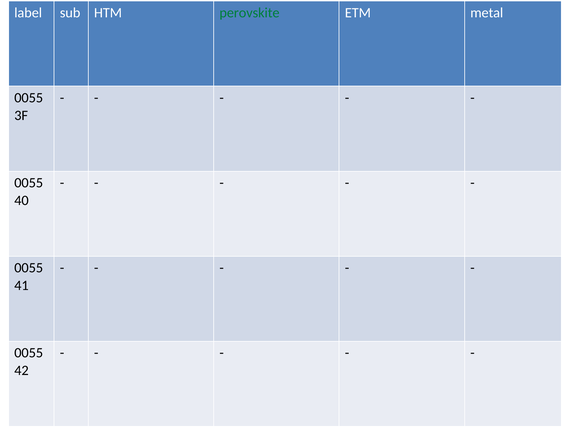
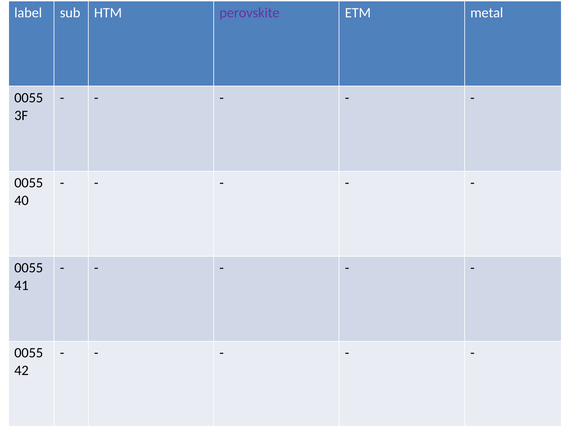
perovskite colour: green -> purple (250, 13)
